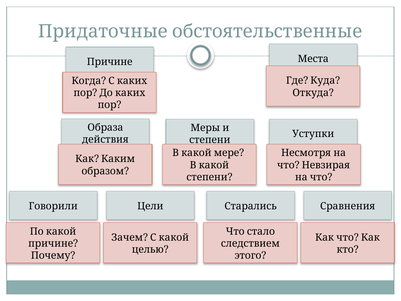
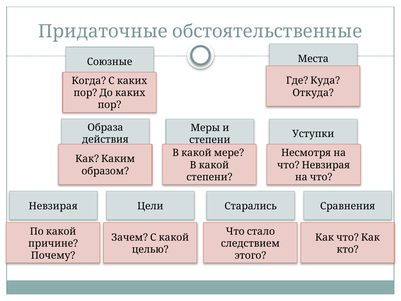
Причине: Причине -> Союзные (110, 62)
Говорили: Говорили -> Невзирая (53, 206)
